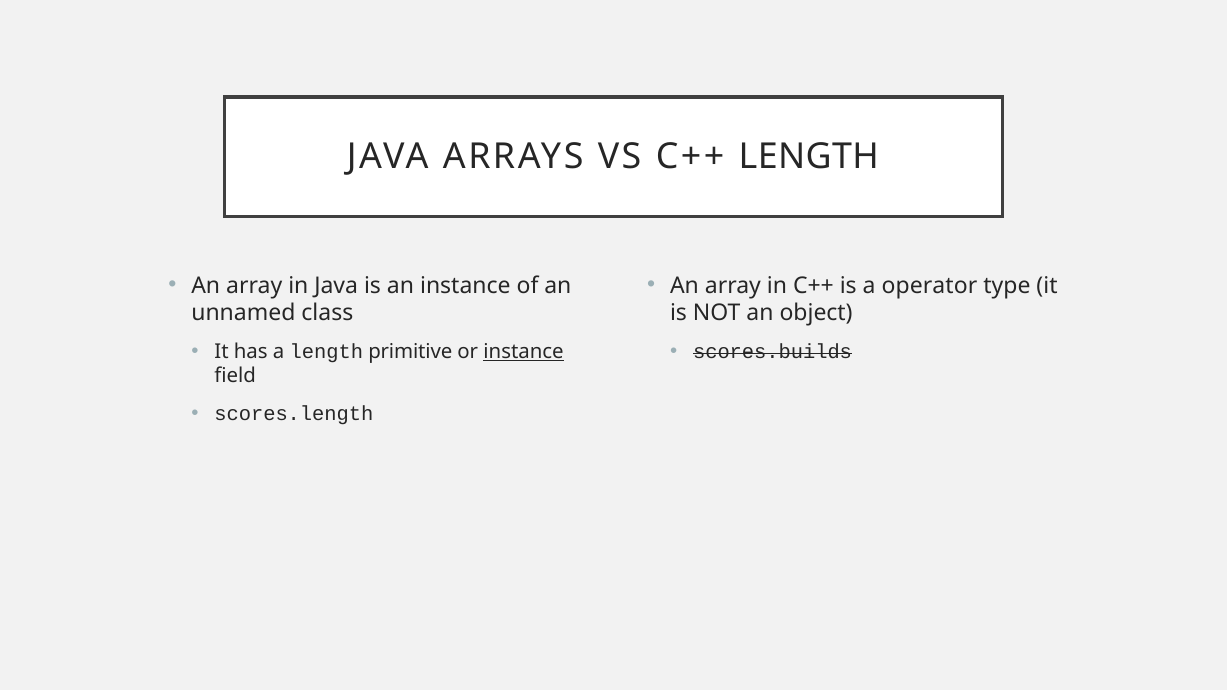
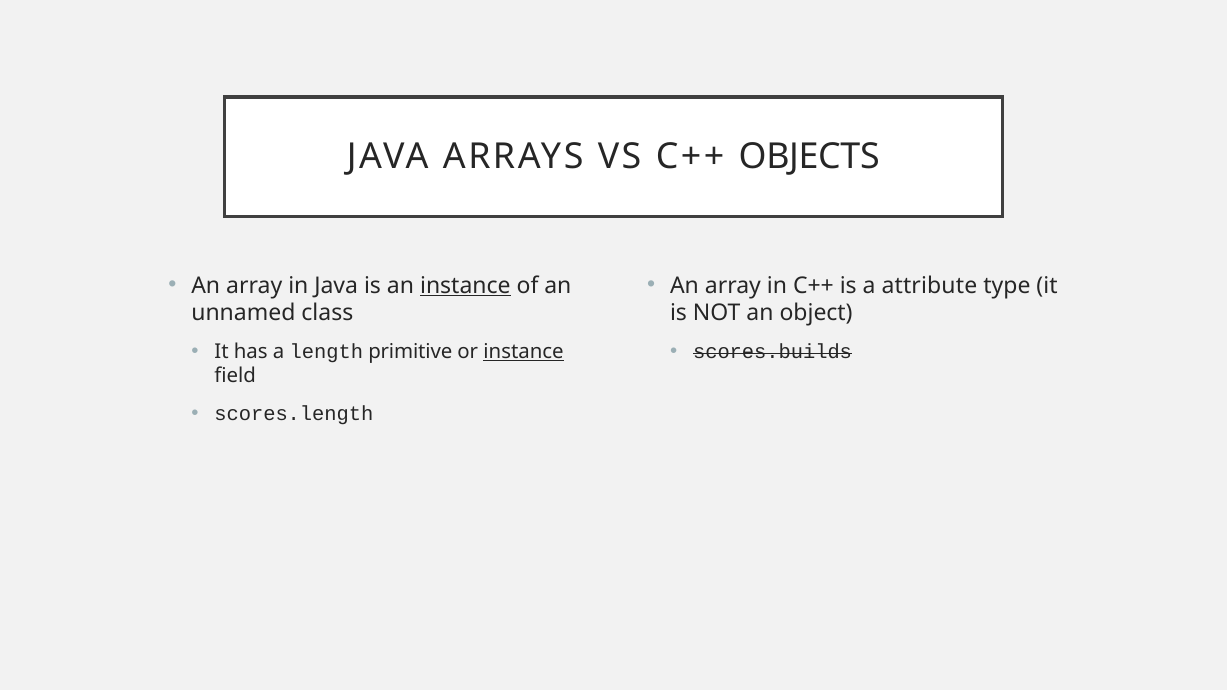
C++ LENGTH: LENGTH -> OBJECTS (809, 157)
instance underline: none -> present (465, 286)
operator: operator -> attribute (929, 286)
